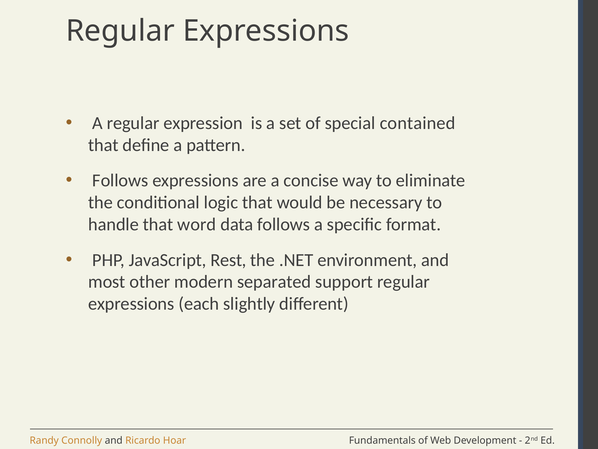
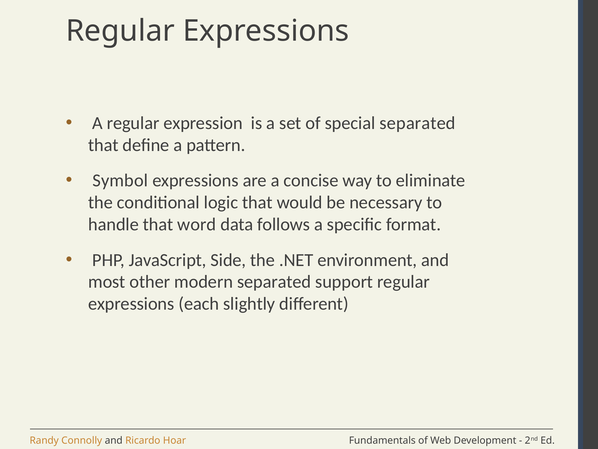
special contained: contained -> separated (418, 123)
Follows: Follows -> Symbol (120, 180)
Rest: Rest -> Side (228, 260)
